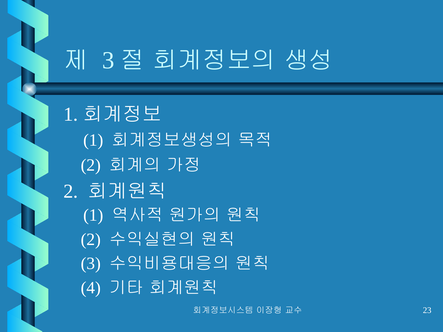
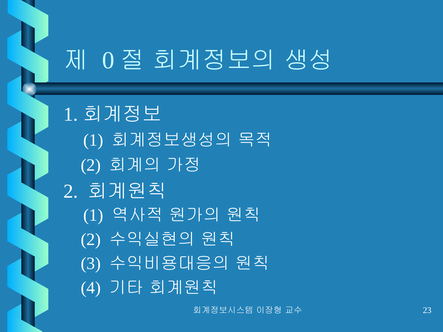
3: 3 -> 0 (108, 60)
